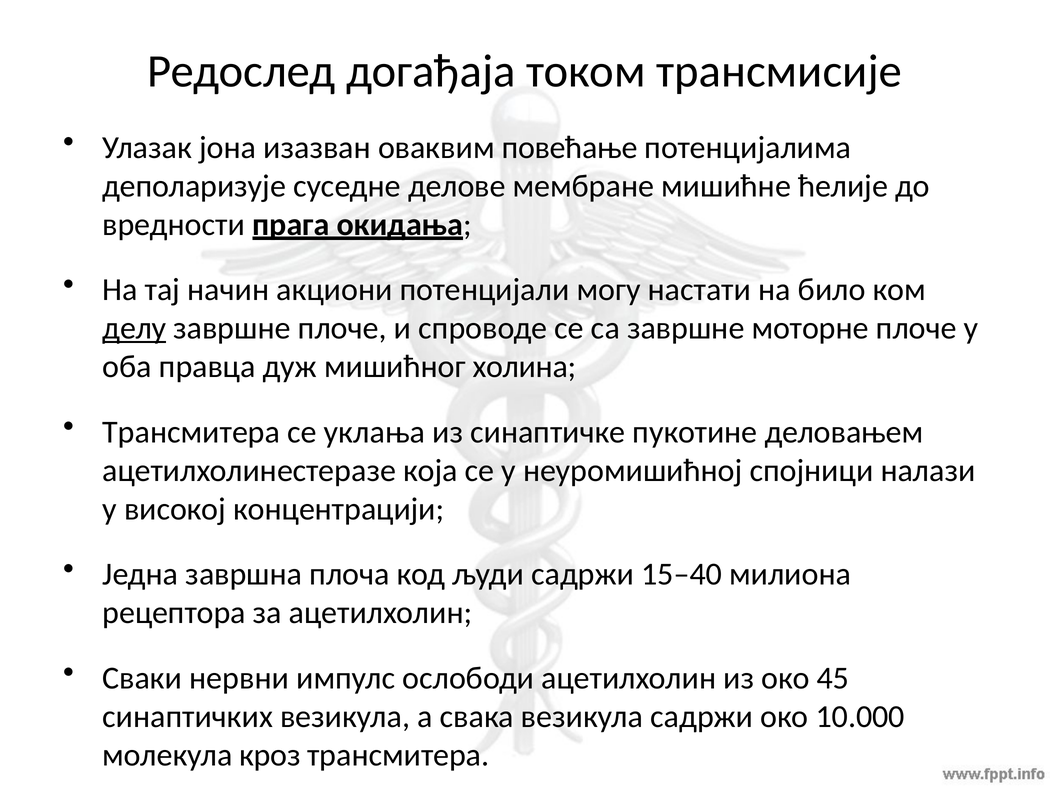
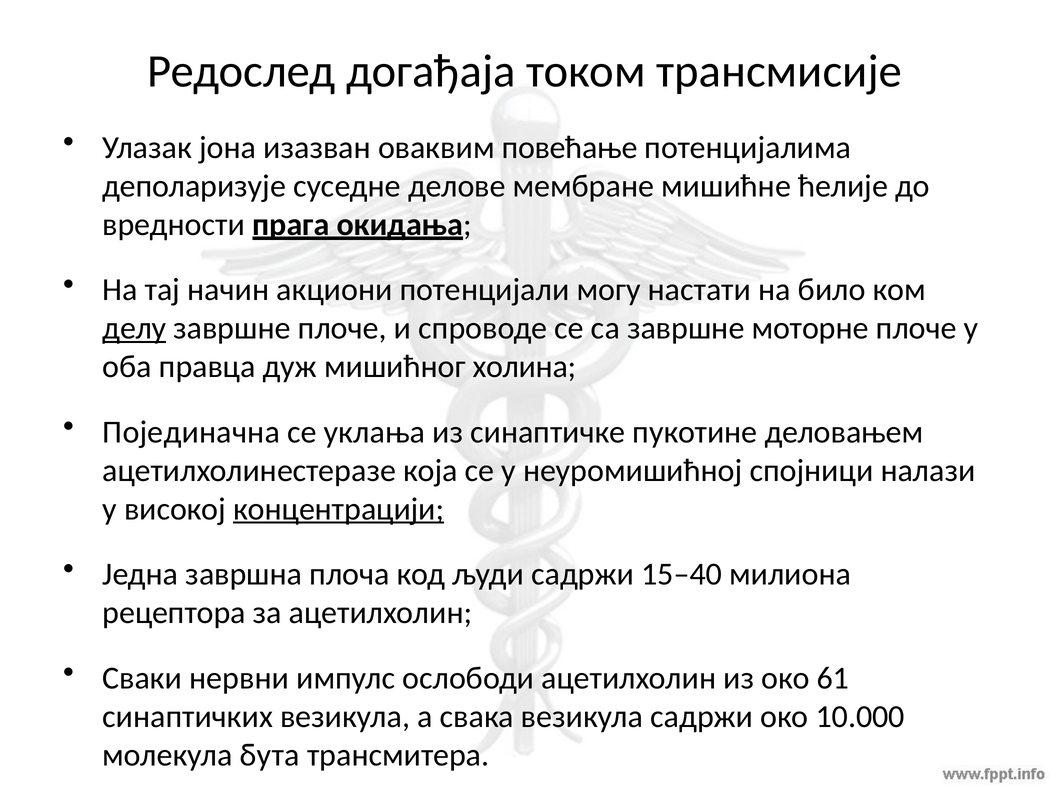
Трансмитера: Трансмитера -> Појединачна (191, 432)
концентрацији underline: none -> present (339, 509)
45: 45 -> 61 (833, 678)
кроз: кроз -> бута (270, 755)
